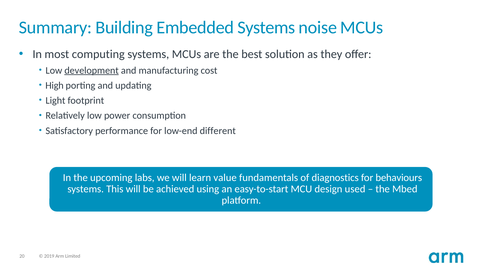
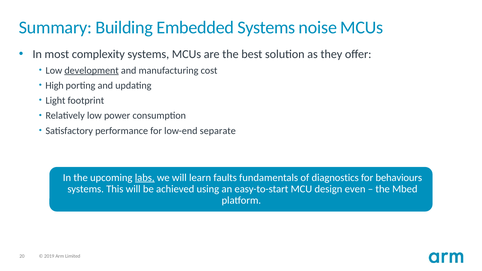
computing: computing -> complexity (98, 54)
different: different -> separate (218, 131)
labs underline: none -> present (145, 178)
value: value -> faults (225, 178)
used: used -> even (355, 189)
